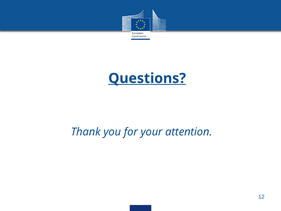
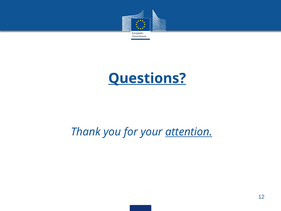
attention underline: none -> present (189, 132)
